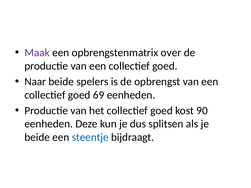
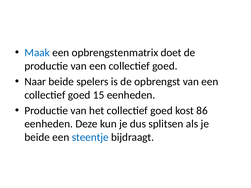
Maak colour: purple -> blue (37, 53)
over: over -> doet (171, 53)
69: 69 -> 15 (99, 95)
90: 90 -> 86 (202, 111)
